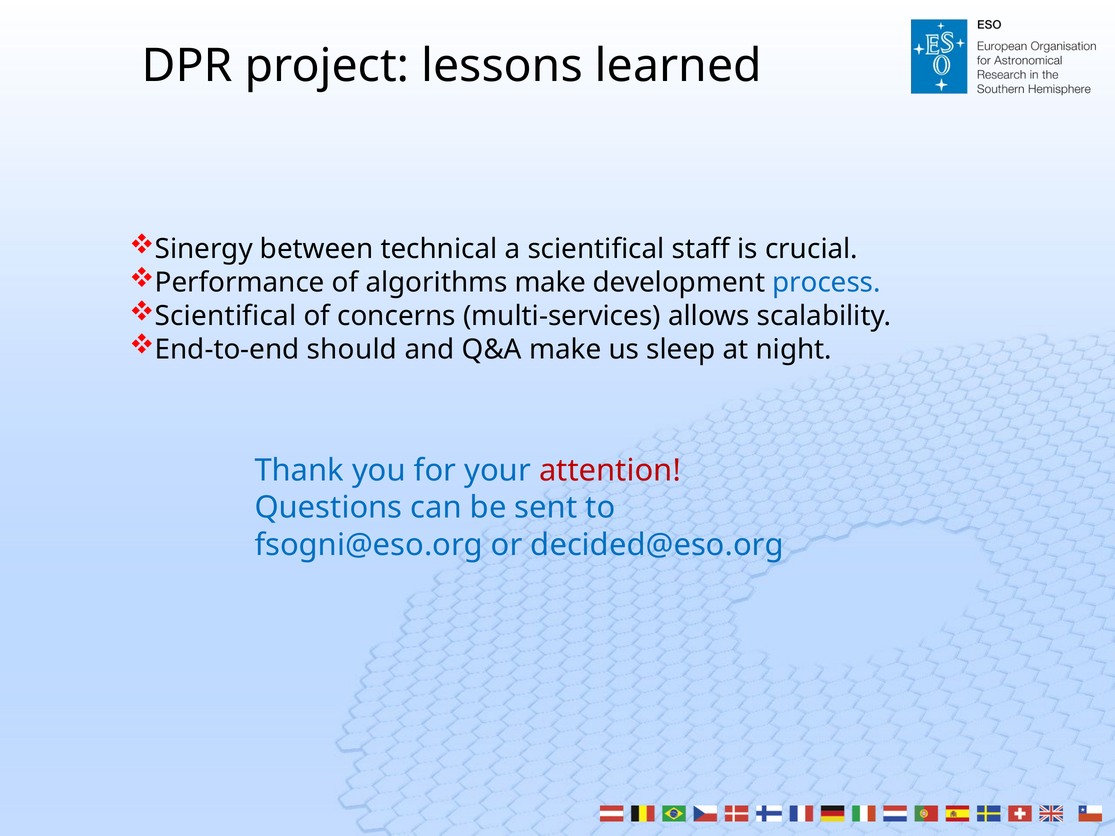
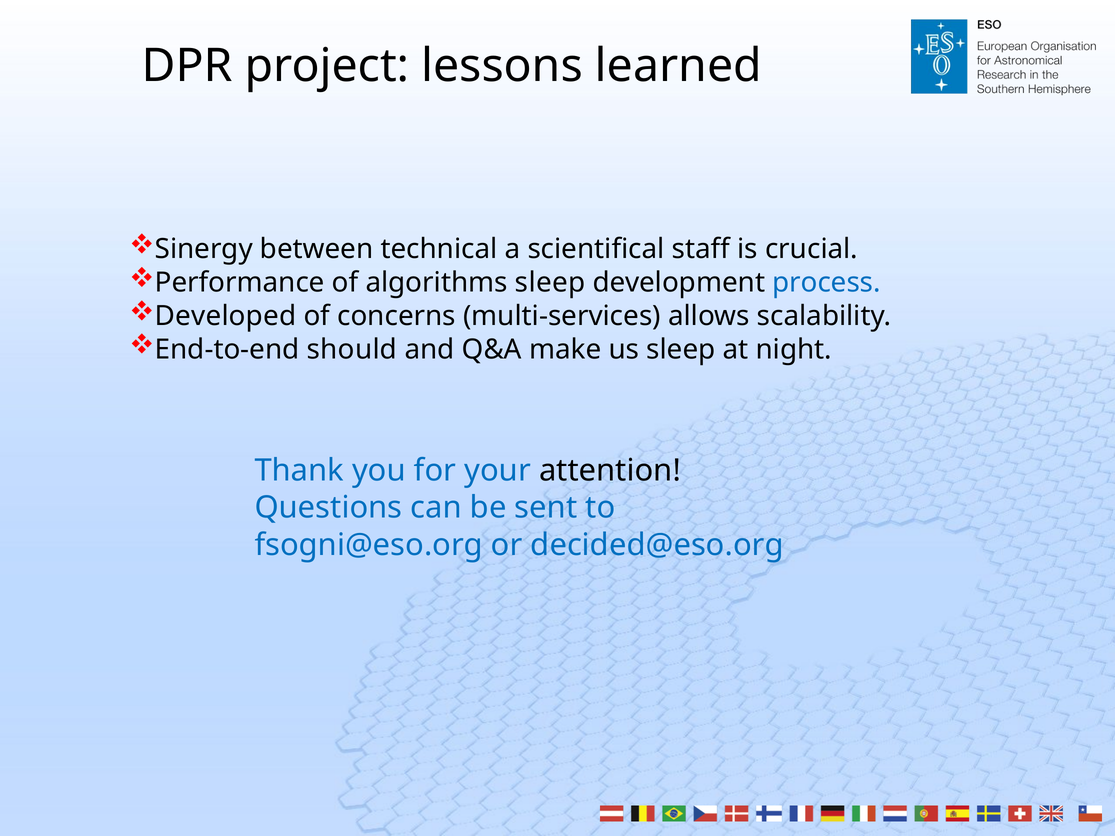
algorithms make: make -> sleep (550, 283)
Scientifical: Scientifical -> Developed (226, 316)
attention colour: red -> black (610, 471)
